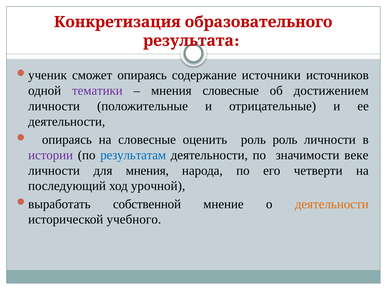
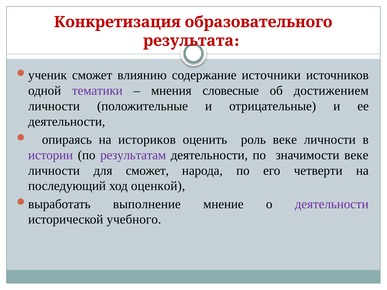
сможет опираясь: опираясь -> влиянию (142, 75)
на словесные: словесные -> историков (147, 140)
роль роль: роль -> веке (285, 140)
результатам colour: blue -> purple (133, 155)
для мнения: мнения -> сможет (147, 171)
урочной: урочной -> оценкой (158, 186)
собственной: собственной -> выполнение (147, 204)
деятельности colour: orange -> purple (332, 204)
